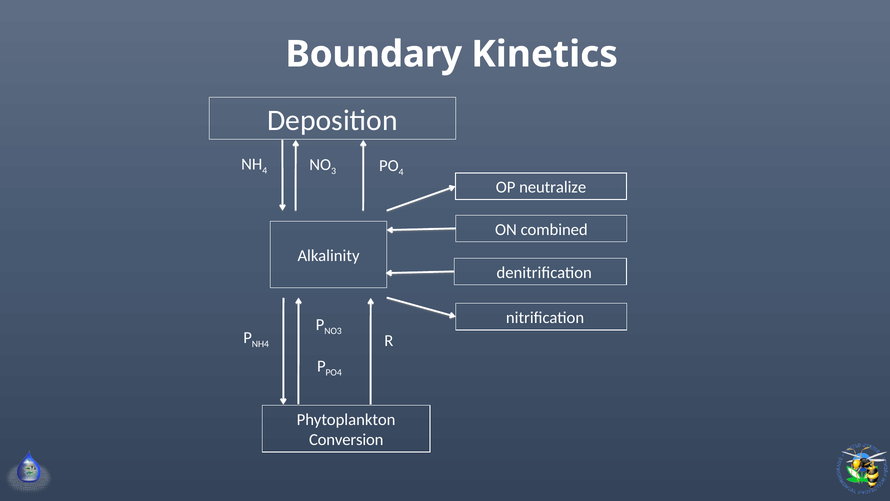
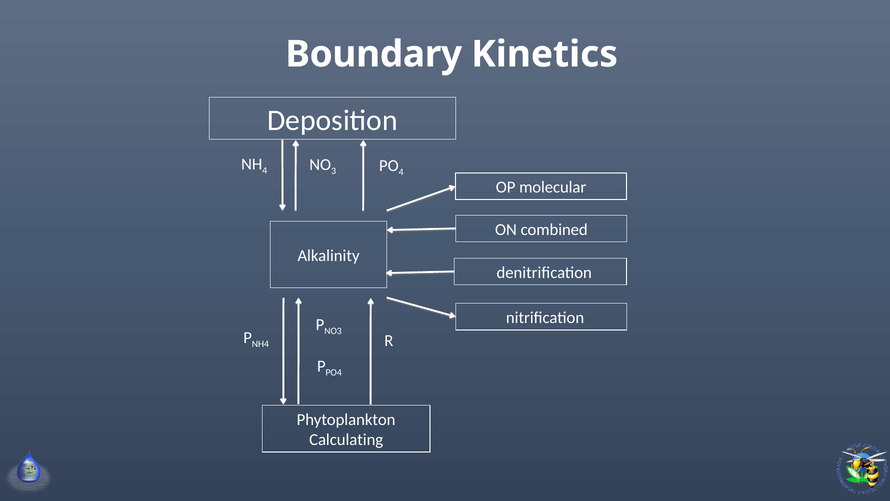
neutralize: neutralize -> molecular (553, 187)
Conversion: Conversion -> Calculating (346, 440)
